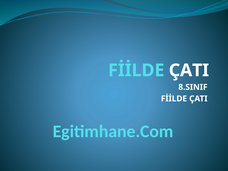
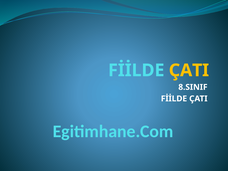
ÇATI colour: white -> yellow (189, 70)
